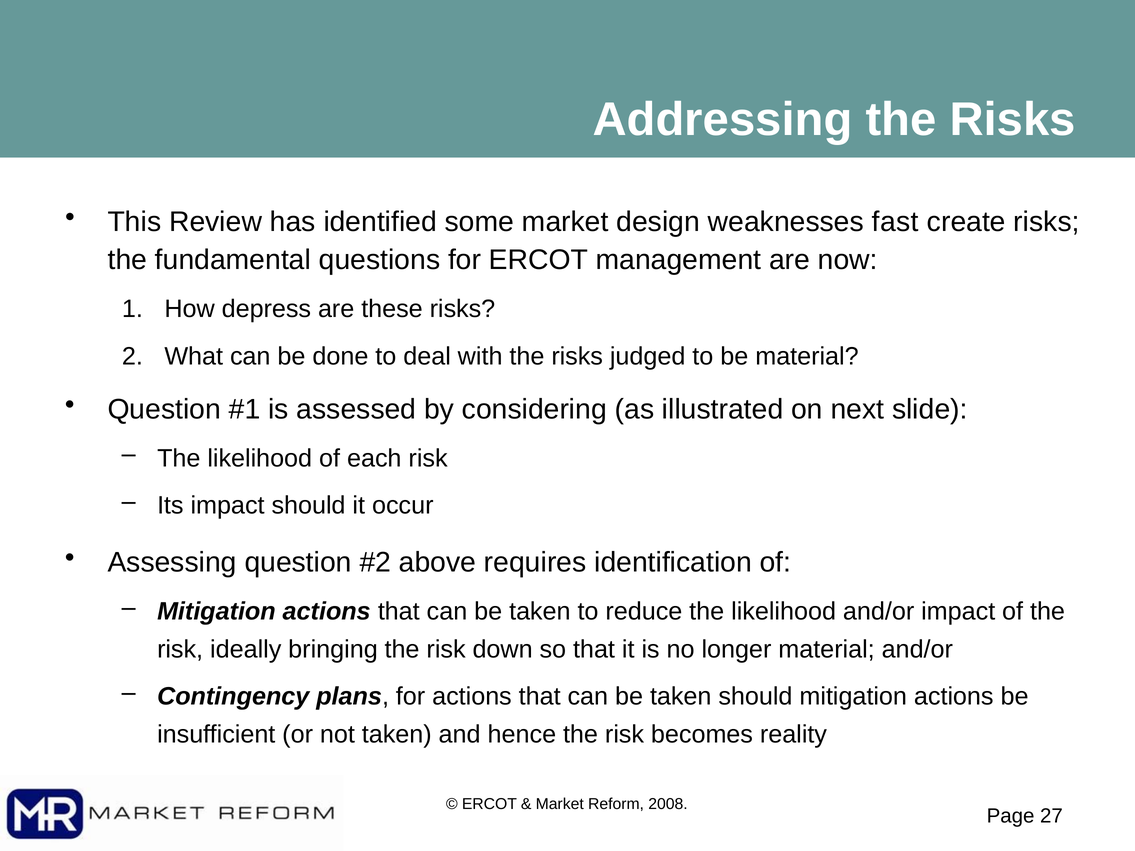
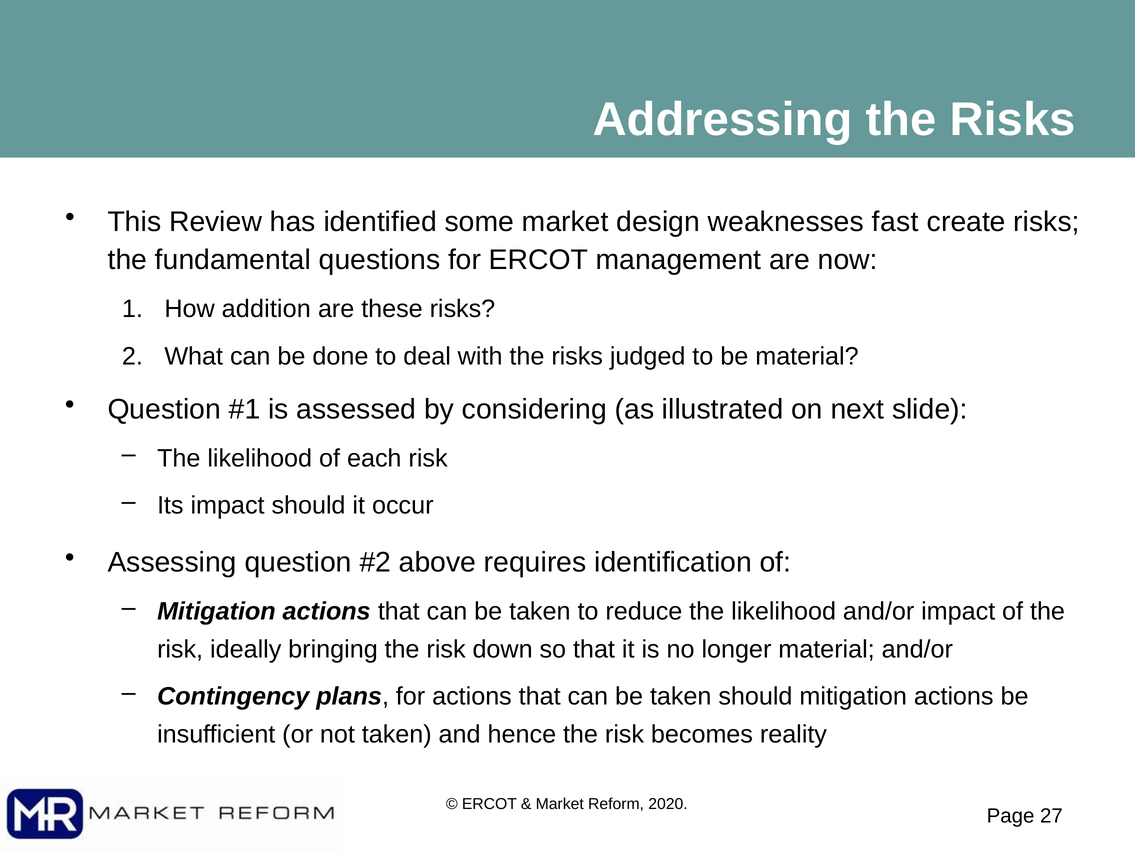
depress: depress -> addition (266, 309)
2008: 2008 -> 2020 (668, 804)
